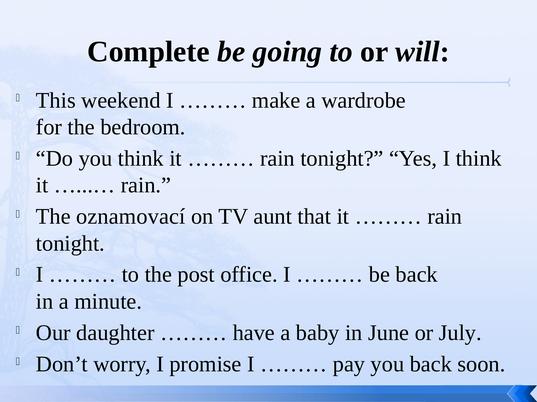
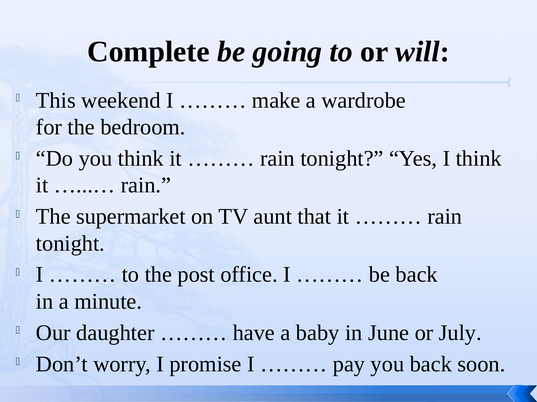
oznamovací: oznamovací -> supermarket (131, 217)
